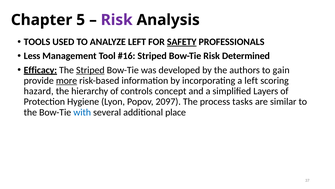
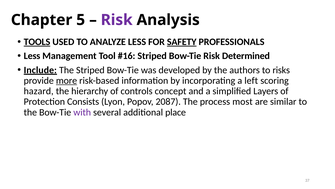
TOOLS underline: none -> present (37, 42)
ANALYZE LEFT: LEFT -> LESS (137, 42)
Efficacy: Efficacy -> Include (40, 70)
Striped underline: present -> none (90, 70)
gain: gain -> risks (281, 70)
Hygiene: Hygiene -> Consists (83, 101)
2097: 2097 -> 2087 (168, 101)
tasks: tasks -> most (242, 101)
with colour: blue -> purple (82, 112)
